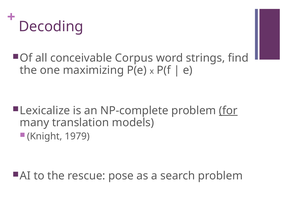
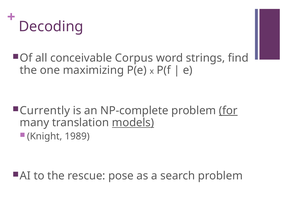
Lexicalize: Lexicalize -> Currently (45, 110)
models underline: none -> present (133, 123)
1979: 1979 -> 1989 (77, 136)
